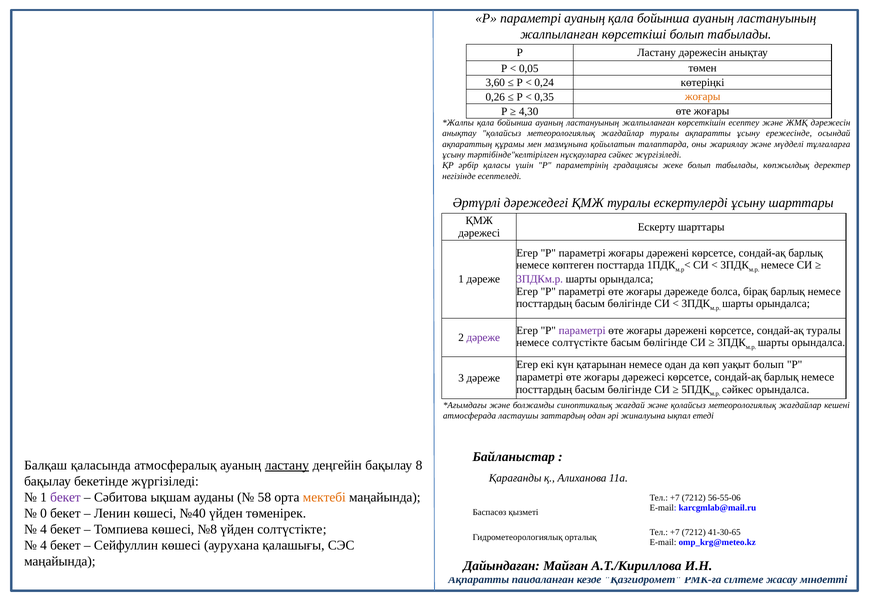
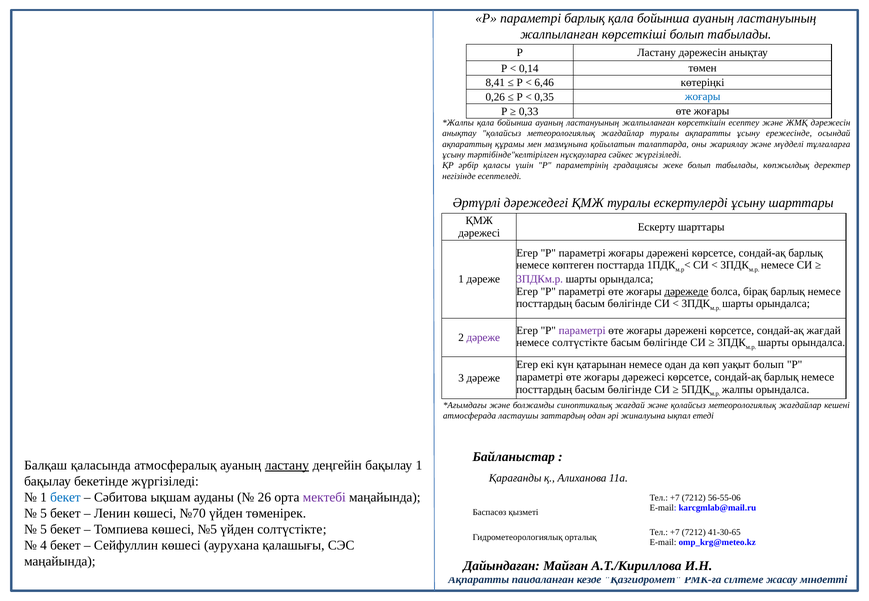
параметрі ауаның: ауаның -> барлық (585, 18)
0,05: 0,05 -> 0,14 (529, 69)
3,60: 3,60 -> 8,41 (495, 83)
0,24: 0,24 -> 6,46 (544, 83)
жоғары colour: orange -> blue (703, 97)
4,30: 4,30 -> 0,33 (529, 112)
дәрежеде underline: none -> present (686, 292)
сондай-ақ туралы: туралы -> жағдай (824, 331)
сәйкес: сәйкес -> жалпы (738, 390)
бақылау 8: 8 -> 1 (419, 466)
бекет colour: purple -> blue (65, 498)
58: 58 -> 26 (264, 498)
мектебі colour: orange -> purple (324, 498)
0: 0 -> 5 (44, 514)
№40: №40 -> №70 (193, 514)
4: 4 -> 5 (44, 530)
№8: №8 -> №5 (207, 530)
